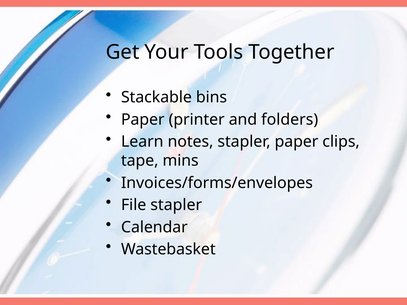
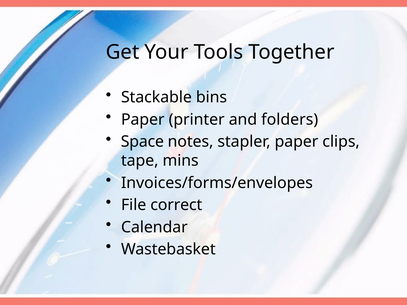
Learn: Learn -> Space (142, 142)
File stapler: stapler -> correct (176, 205)
